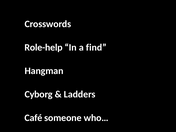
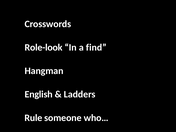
Role-help: Role-help -> Role-look (44, 47)
Cyborg: Cyborg -> English (39, 94)
Café: Café -> Rule (33, 118)
